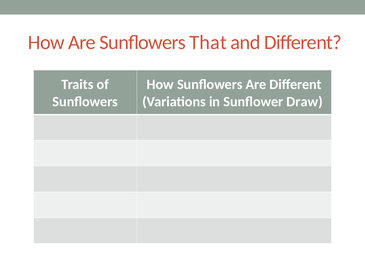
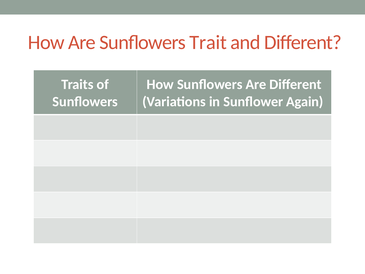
That: That -> Trait (208, 42)
Draw: Draw -> Again (305, 102)
